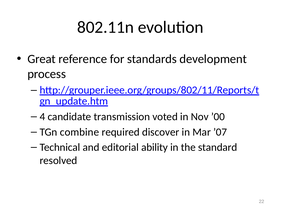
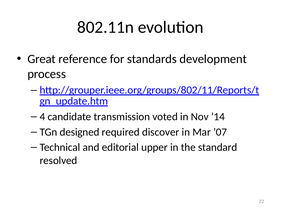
’00: ’00 -> ’14 (218, 117)
combine: combine -> designed (80, 132)
ability: ability -> upper (155, 147)
